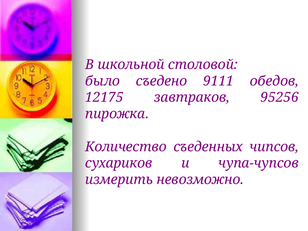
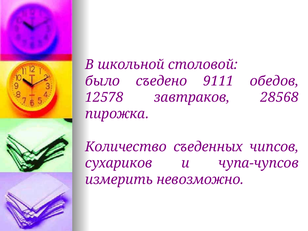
12175: 12175 -> 12578 (104, 97)
95256: 95256 -> 28568 (280, 97)
